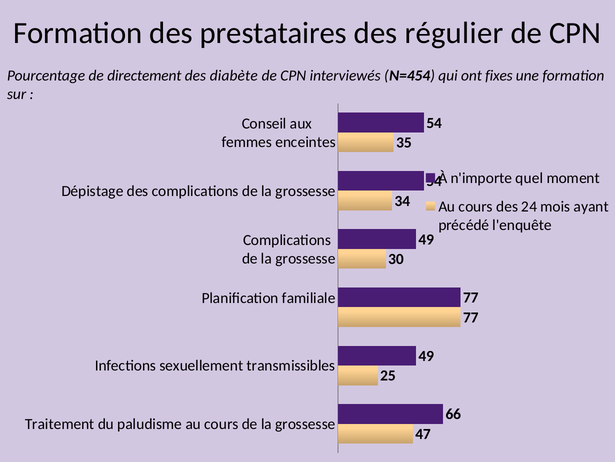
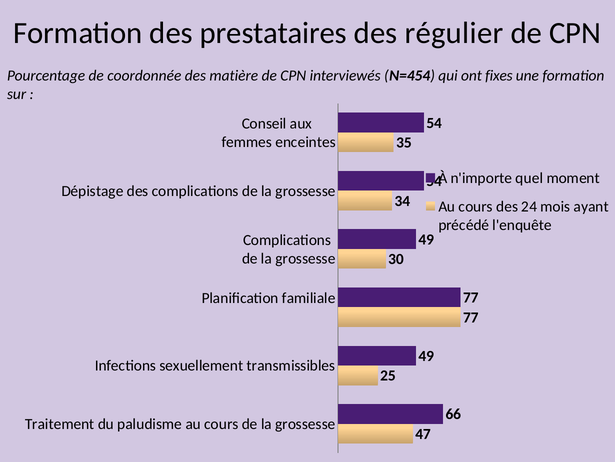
directement: directement -> coordonnée (144, 75)
diabète: diabète -> matière (234, 75)
